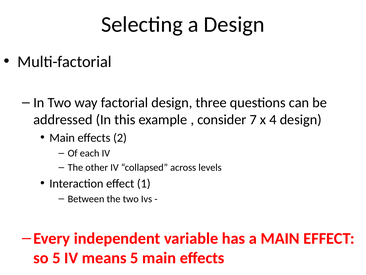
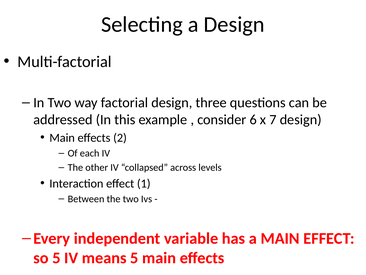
7: 7 -> 6 (253, 119)
4: 4 -> 7 (273, 119)
